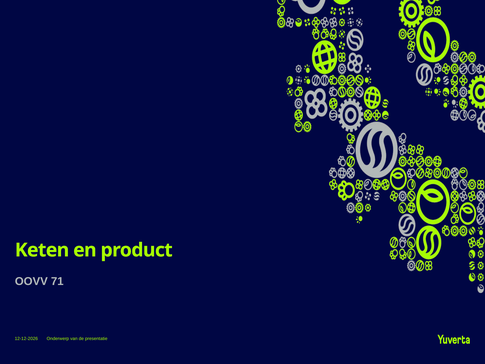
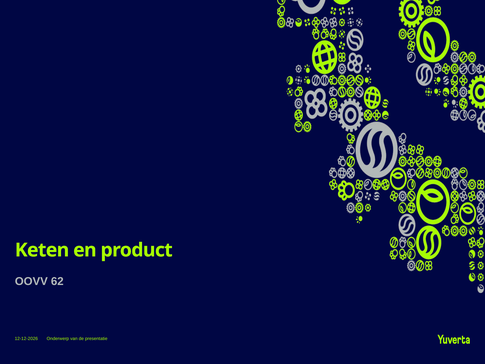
71: 71 -> 62 (57, 281)
